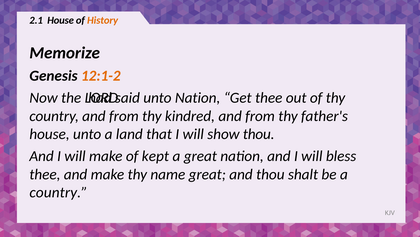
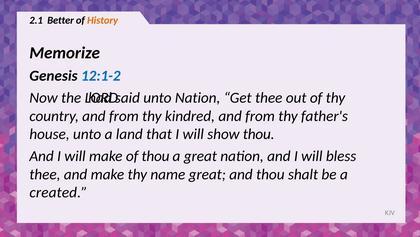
2.1 House: House -> Better (61, 20)
12:1-2 colour: orange -> blue (101, 76)
of kept: kept -> thou (156, 156)
country: country -> created (58, 192)
